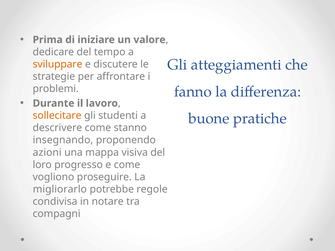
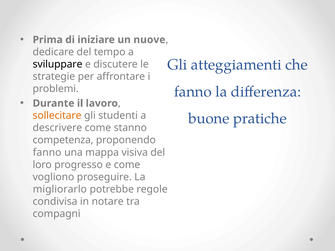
valore: valore -> nuove (149, 40)
sviluppare colour: orange -> black (58, 64)
insegnando: insegnando -> competenza (63, 140)
azioni: azioni -> fanno (47, 153)
